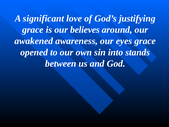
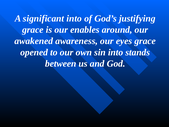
significant love: love -> into (74, 18)
believes: believes -> enables (85, 30)
